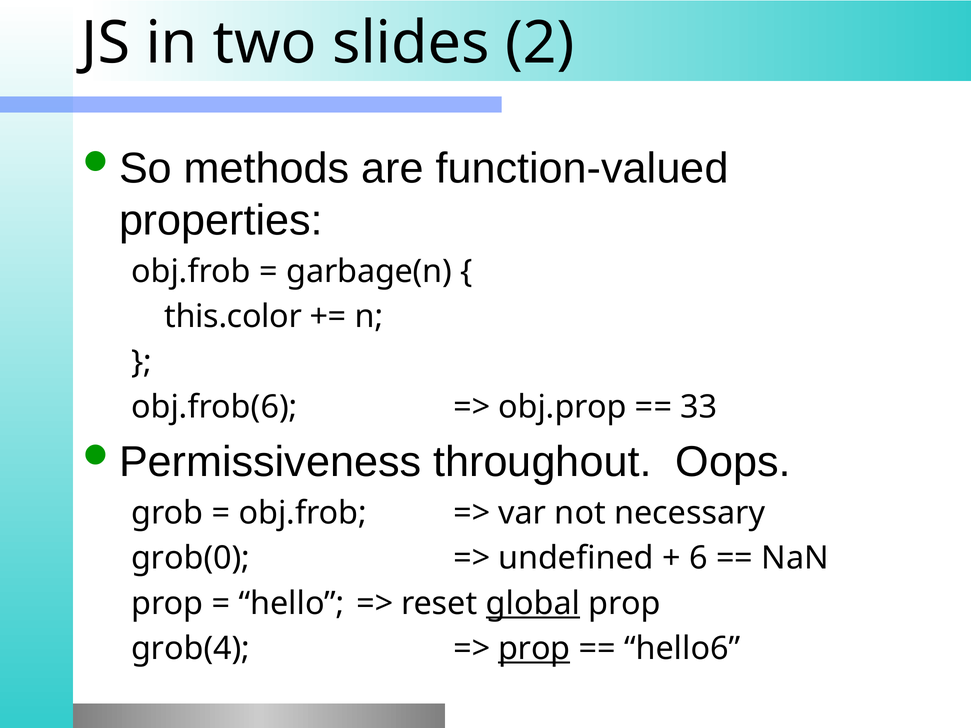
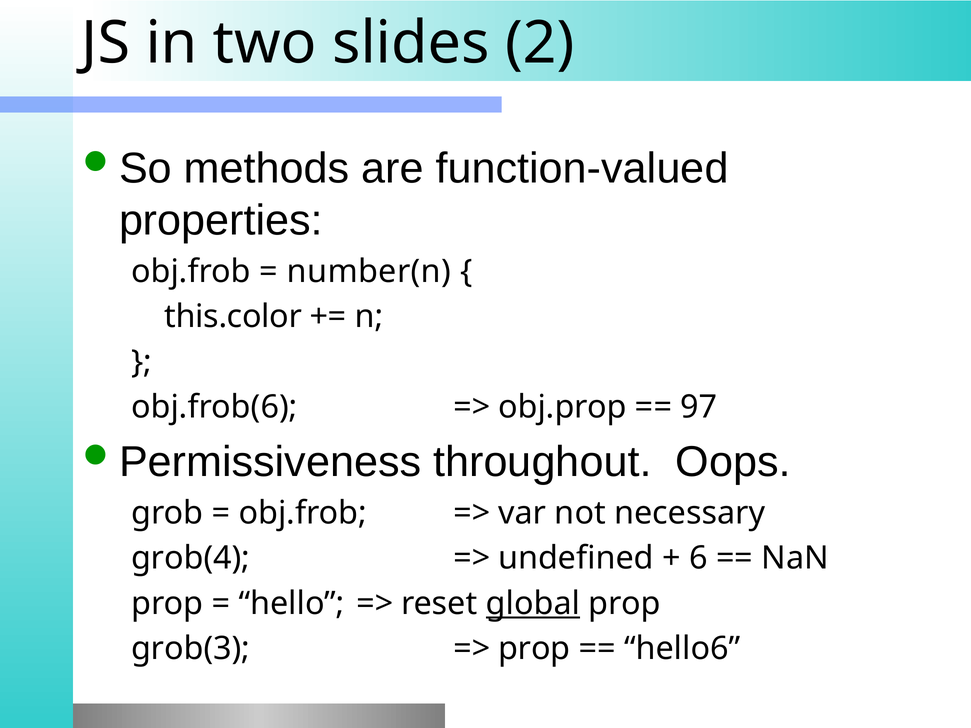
garbage(n: garbage(n -> number(n (369, 271)
33: 33 -> 97 (699, 407)
grob(0: grob(0 -> grob(4 (191, 558)
grob(4: grob(4 -> grob(3 (191, 649)
prop underline: present -> none (534, 649)
